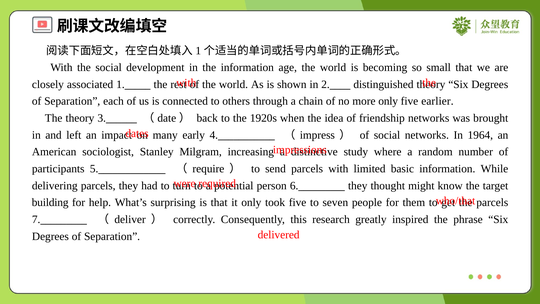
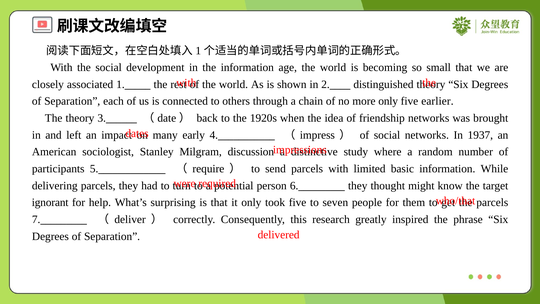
1964: 1964 -> 1937 (480, 135)
increasing: increasing -> discussion (251, 152)
building: building -> ignorant (50, 202)
